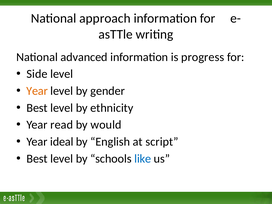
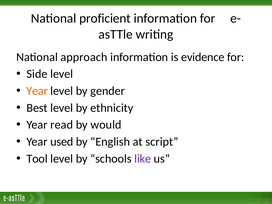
approach: approach -> proficient (105, 18)
advanced: advanced -> approach (84, 57)
progress: progress -> evidence (203, 57)
ideal: ideal -> used (62, 142)
Best: Best -> Tool (37, 159)
like colour: blue -> purple (143, 159)
